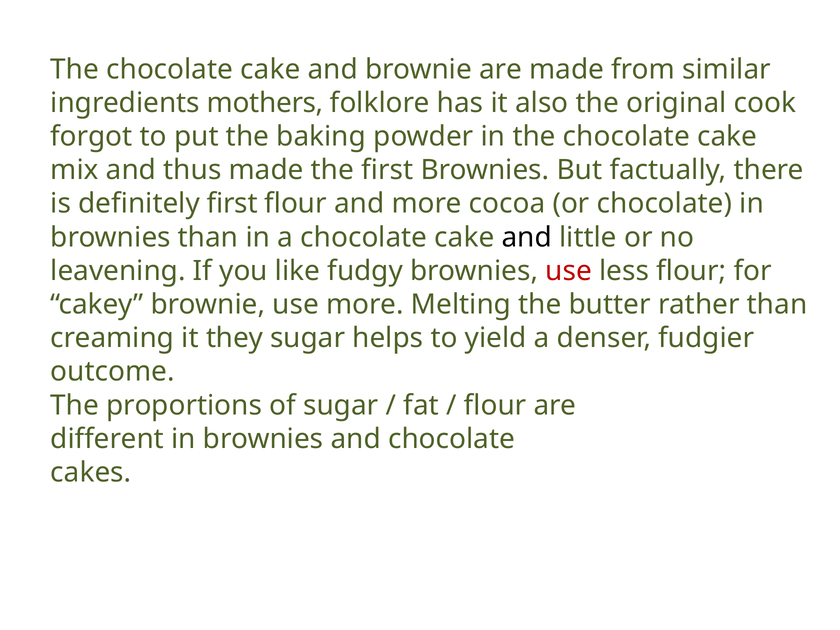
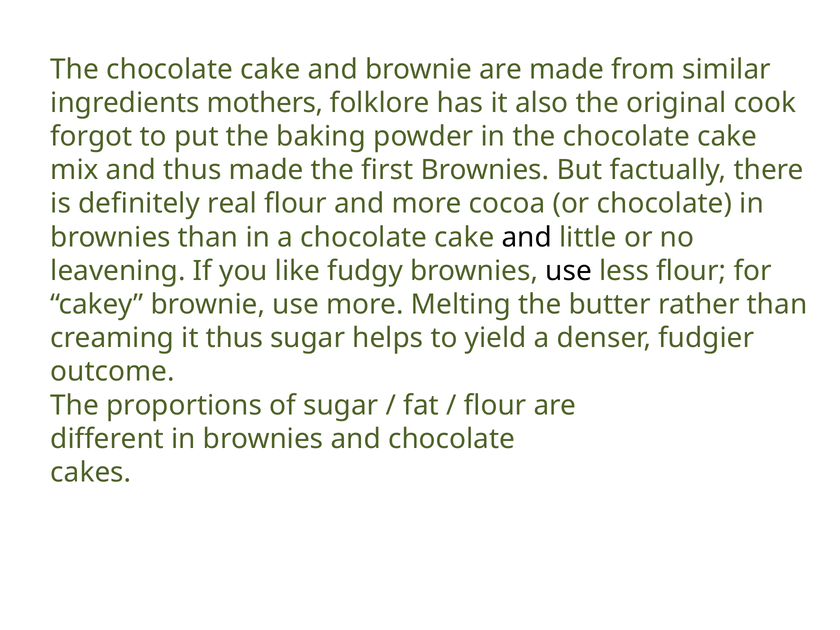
definitely first: first -> real (232, 204)
use colour: red -> black (569, 271)
it they: they -> thus (235, 338)
